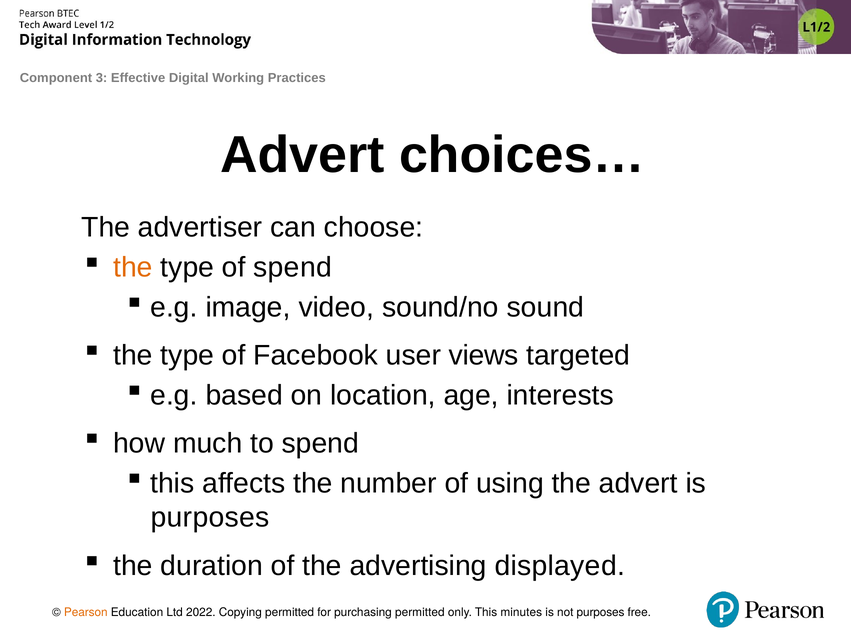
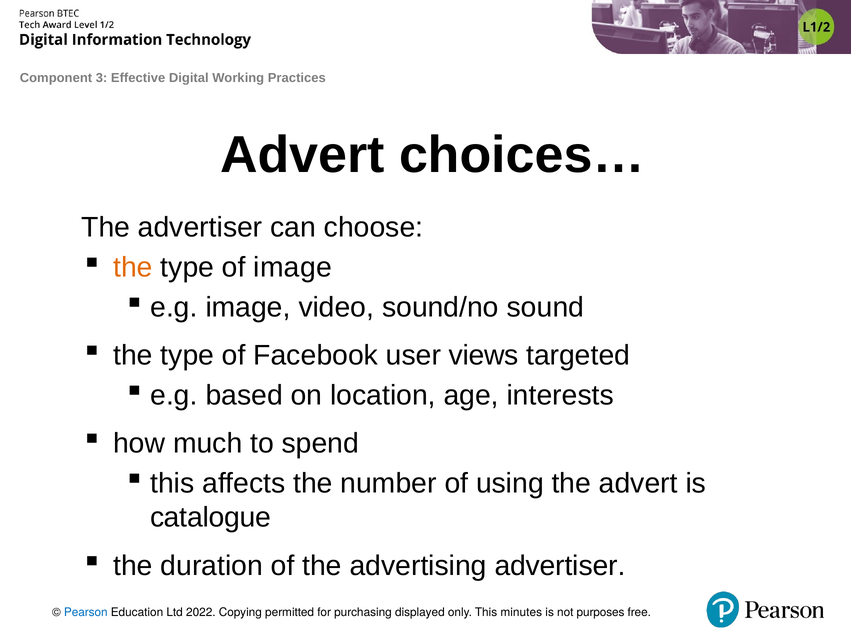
of spend: spend -> image (293, 268)
purposes: purposes -> catalogue (210, 518)
advertising displayed: displayed -> advertiser (560, 566)
Pearson colour: orange -> blue (86, 613)
purchasing permitted: permitted -> displayed (420, 613)
